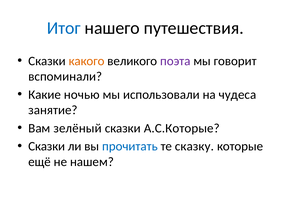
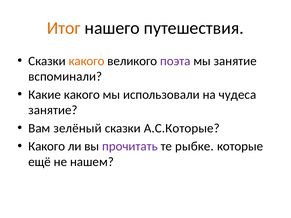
Итог colour: blue -> orange (64, 28)
мы говорит: говорит -> занятие (235, 61)
Какие ночью: ночью -> какого (82, 95)
Сказки: Сказки -> Какого (47, 146)
прочитать colour: blue -> purple (130, 146)
сказку: сказку -> рыбке (194, 146)
